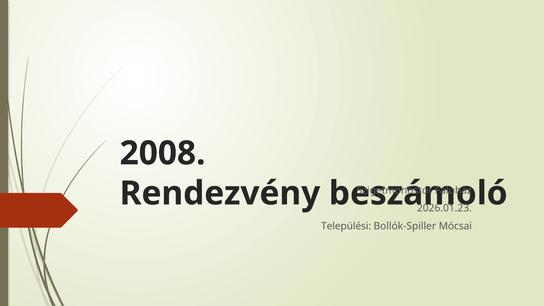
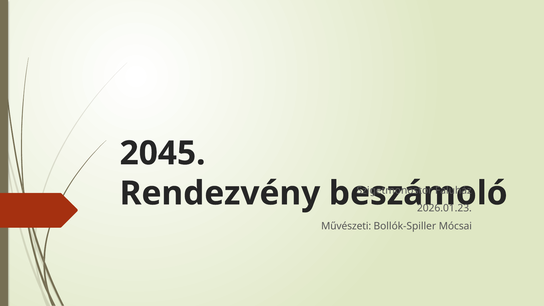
2008: 2008 -> 2045 (163, 153)
Települési: Települési -> Művészeti (346, 226)
